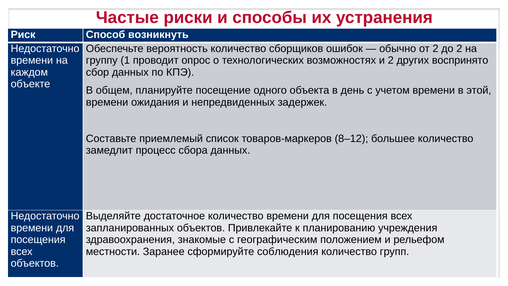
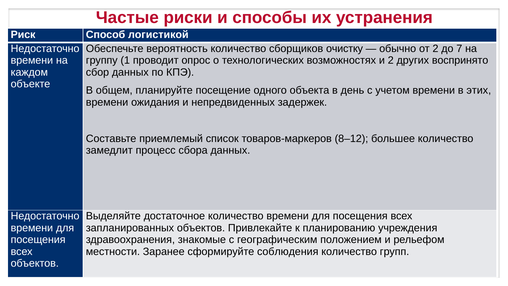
возникнуть: возникнуть -> логистикой (158, 35)
ошибок: ошибок -> очистку (344, 49)
до 2: 2 -> 7 (459, 49)
этой: этой -> этих (479, 90)
